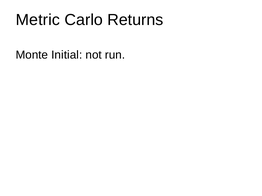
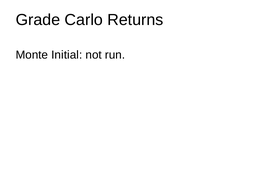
Metric: Metric -> Grade (38, 20)
